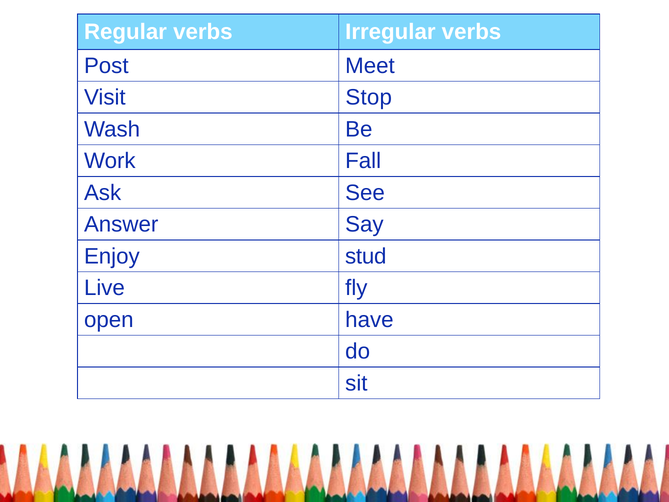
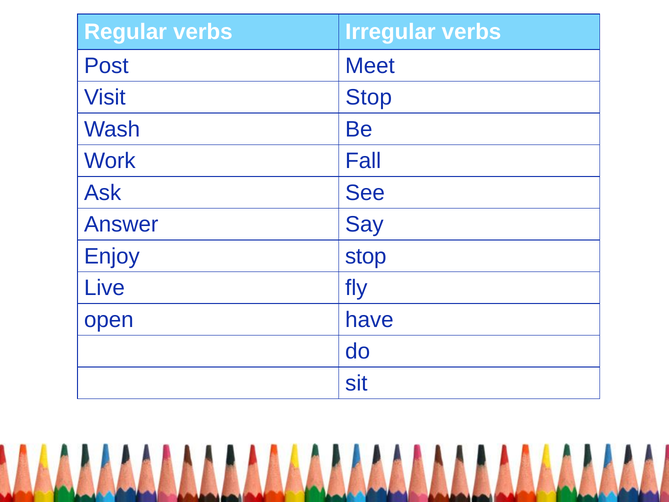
Enjoy stud: stud -> stop (366, 256)
